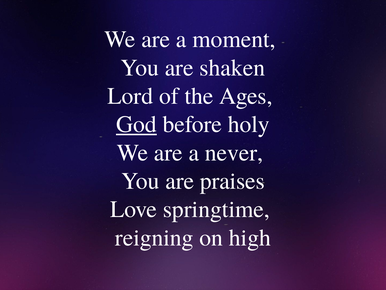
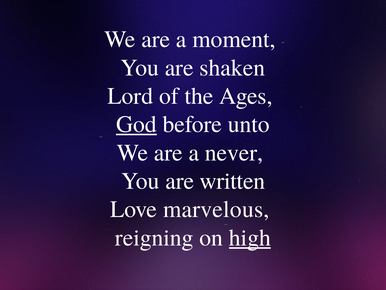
holy: holy -> unto (249, 124)
praises: praises -> written (232, 181)
springtime: springtime -> marvelous (216, 209)
high underline: none -> present (250, 237)
